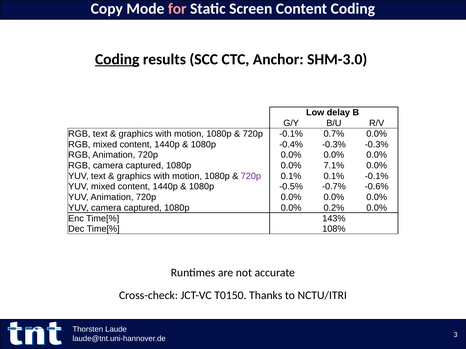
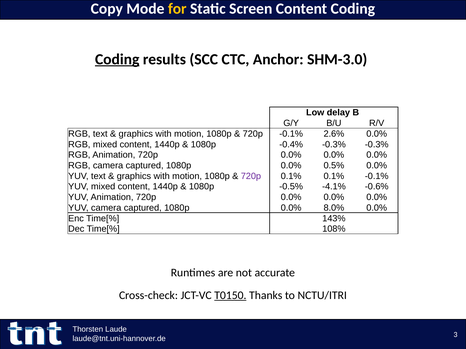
for colour: pink -> yellow (177, 9)
0.7%: 0.7% -> 2.6% (334, 134)
7.1%: 7.1% -> 0.5% (334, 166)
-0.7%: -0.7% -> -4.1% (334, 187)
0.2%: 0.2% -> 8.0% (334, 208)
T0150 underline: none -> present (230, 296)
